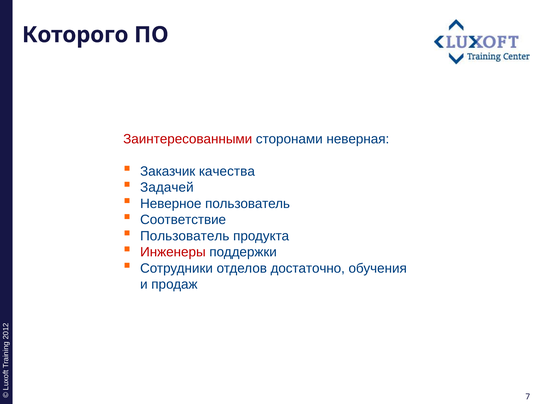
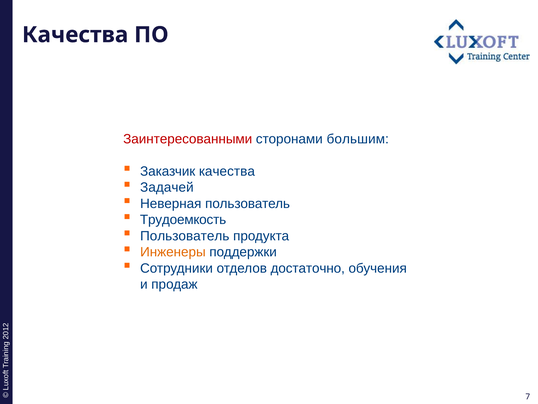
Которого: Которого -> Качества (75, 35)
неверная: неверная -> большим (358, 139)
Неверное: Неверное -> Неверная (171, 203)
Соответствие: Соответствие -> Трудоемкость (183, 220)
Инженеры colour: red -> orange (173, 252)
